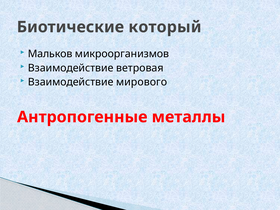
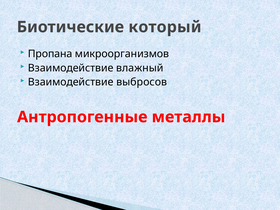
Мальков: Мальков -> Пропана (50, 54)
ветровая: ветровая -> влажный (140, 68)
мирового: мирового -> выбросов (142, 82)
